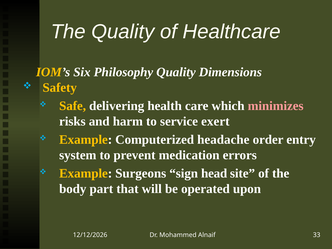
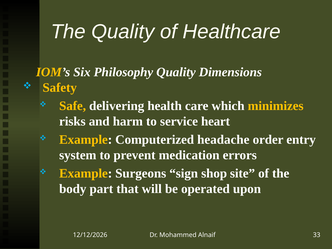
minimizes colour: pink -> yellow (276, 106)
exert: exert -> heart (216, 121)
head: head -> shop (214, 173)
